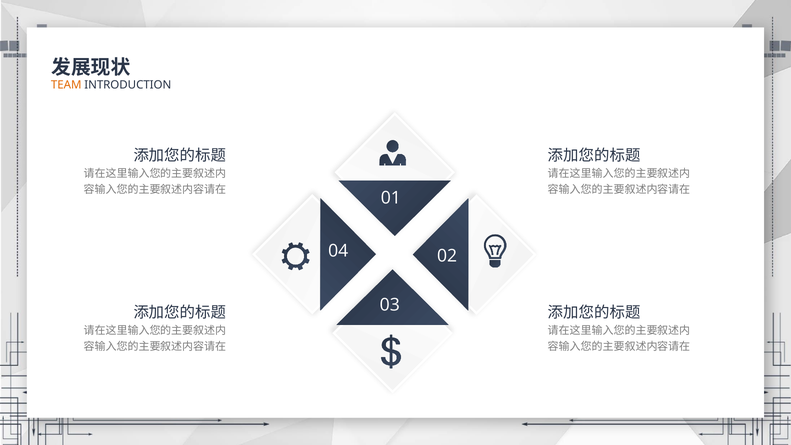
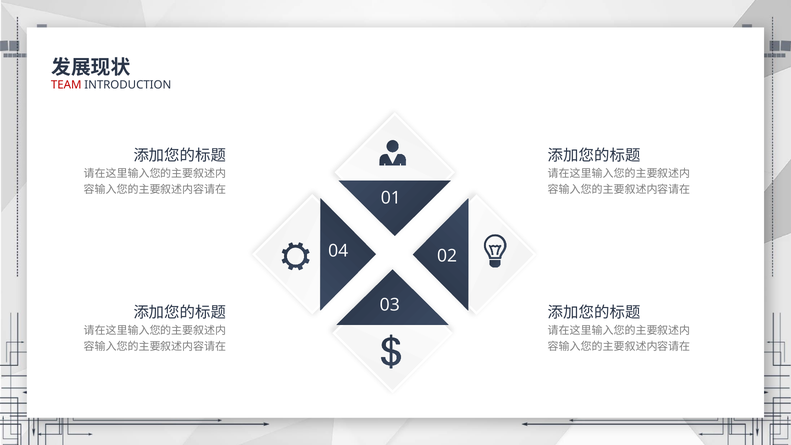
TEAM colour: orange -> red (66, 85)
